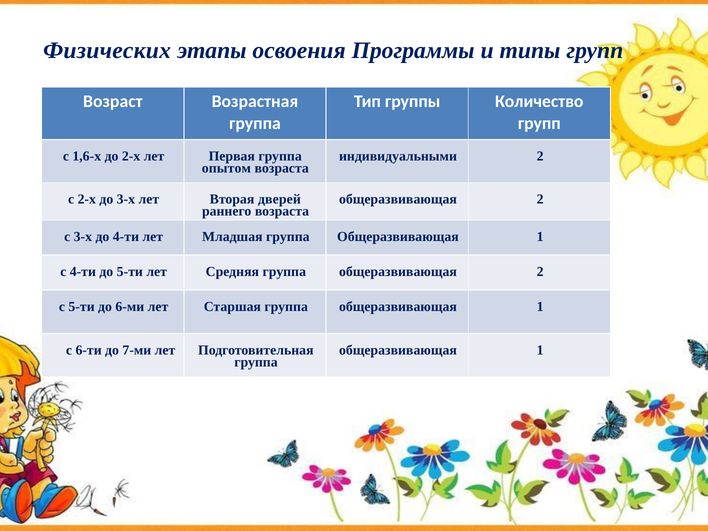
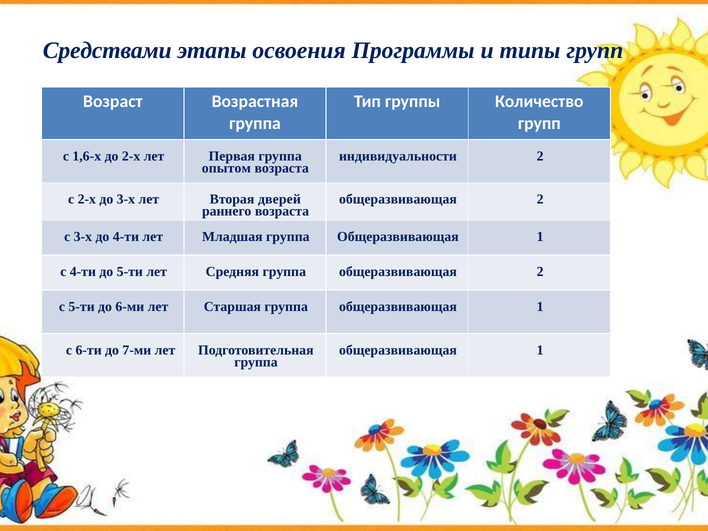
Физических: Физических -> Средствами (107, 51)
индивидуальными: индивидуальными -> индивидуальности (398, 156)
